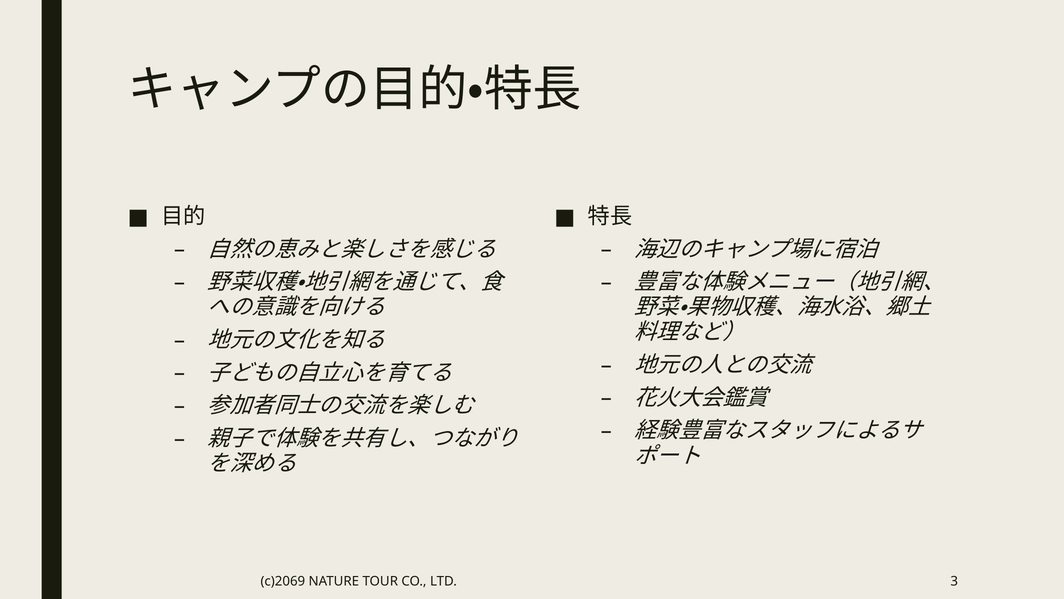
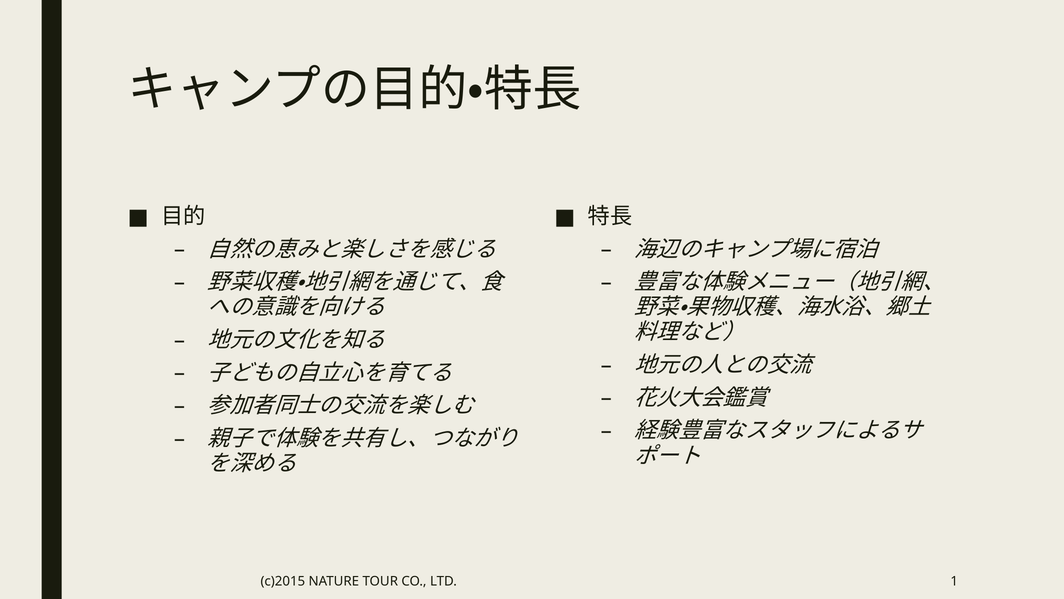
c)2069: c)2069 -> c)2015 (283, 581)
3: 3 -> 1 (954, 581)
